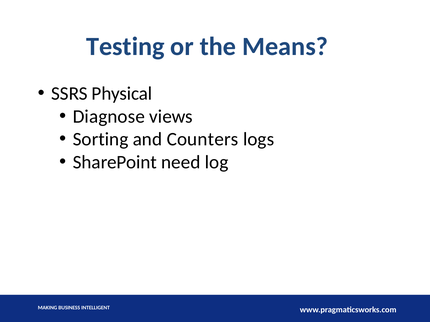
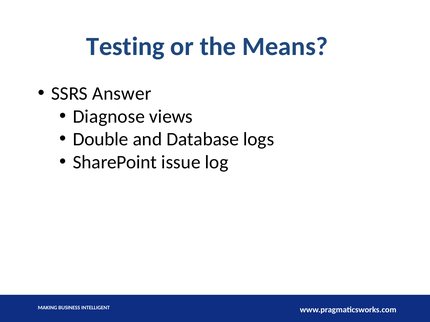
Physical: Physical -> Answer (122, 94)
Sorting: Sorting -> Double (101, 140)
Counters: Counters -> Database (203, 140)
need: need -> issue (181, 162)
